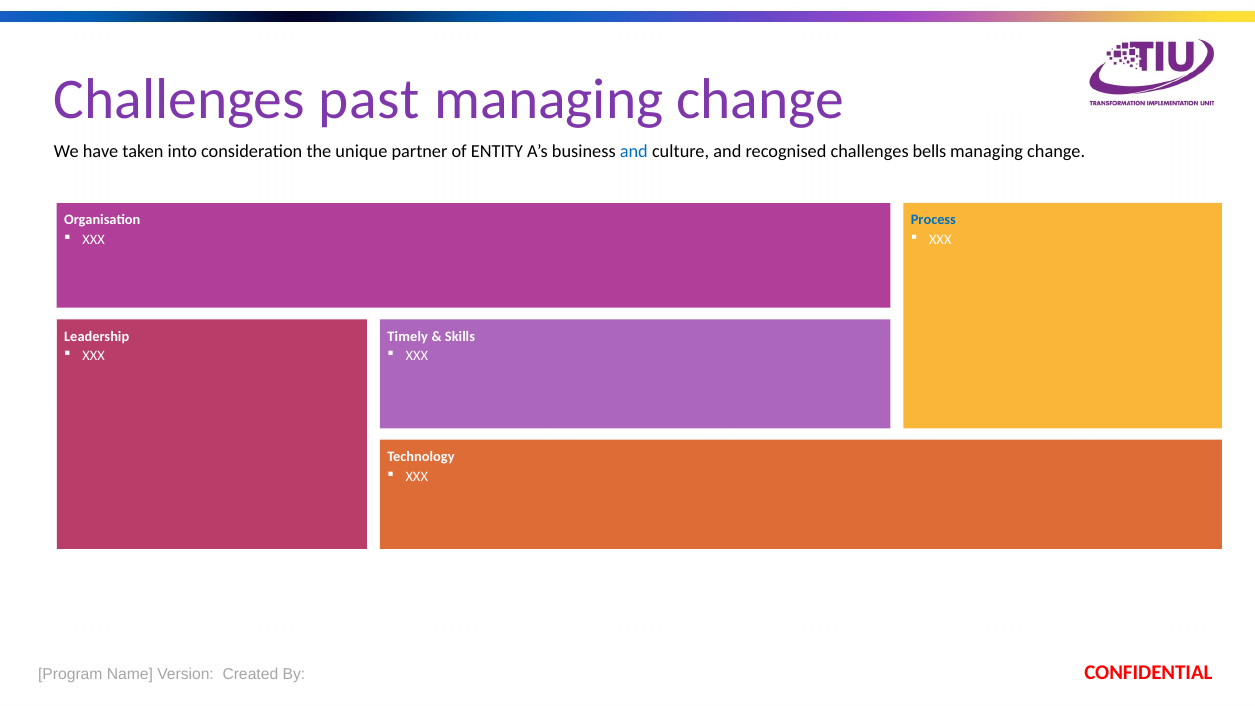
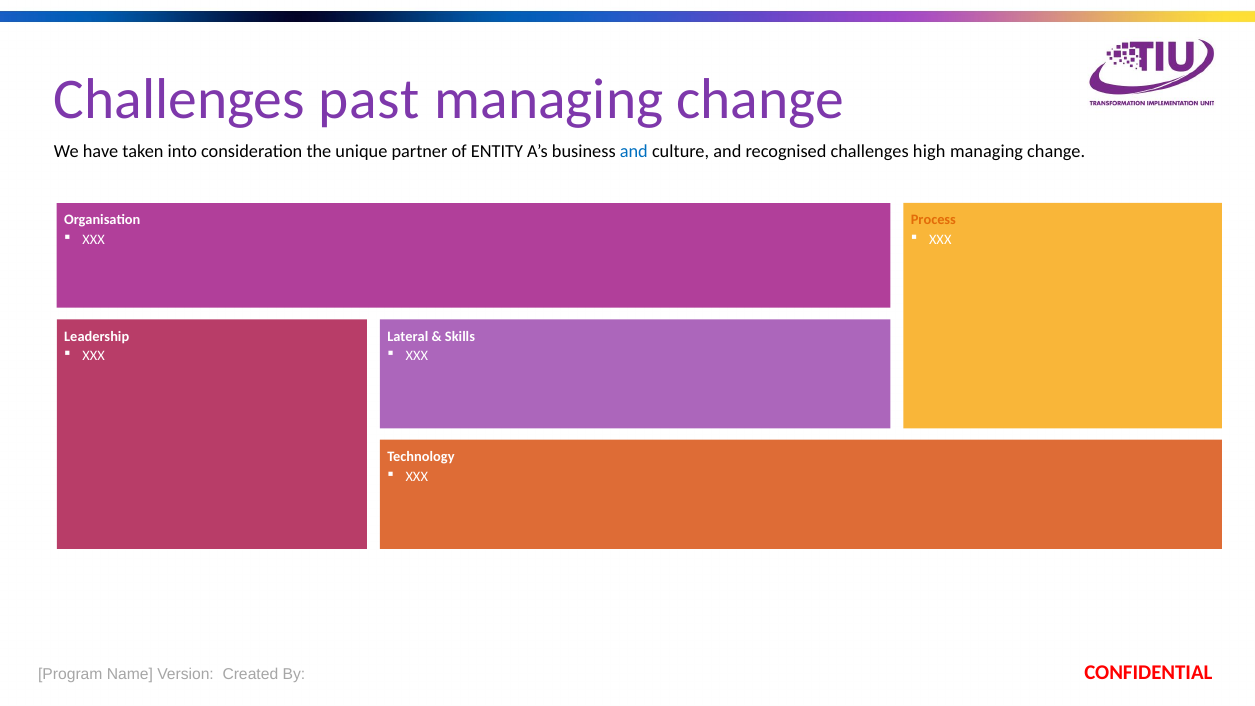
bells: bells -> high (929, 151)
Process colour: blue -> orange (933, 220)
Timely: Timely -> Lateral (408, 336)
